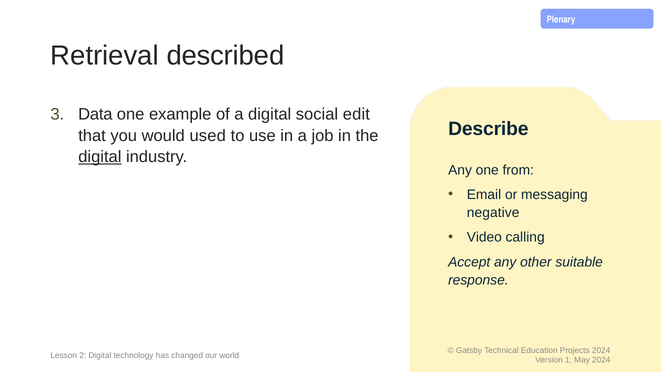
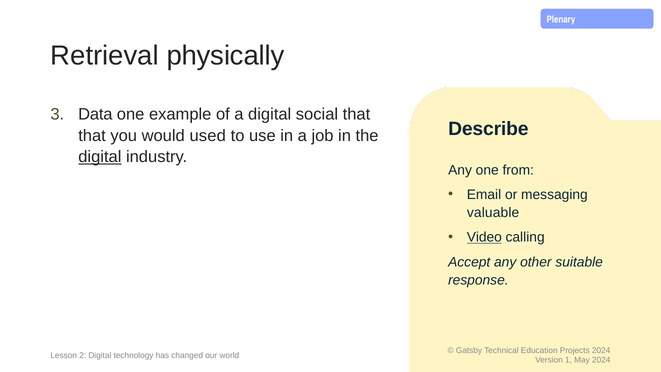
described: described -> physically (225, 56)
social edit: edit -> that (356, 114)
negative: negative -> valuable (493, 212)
Video underline: none -> present (484, 237)
